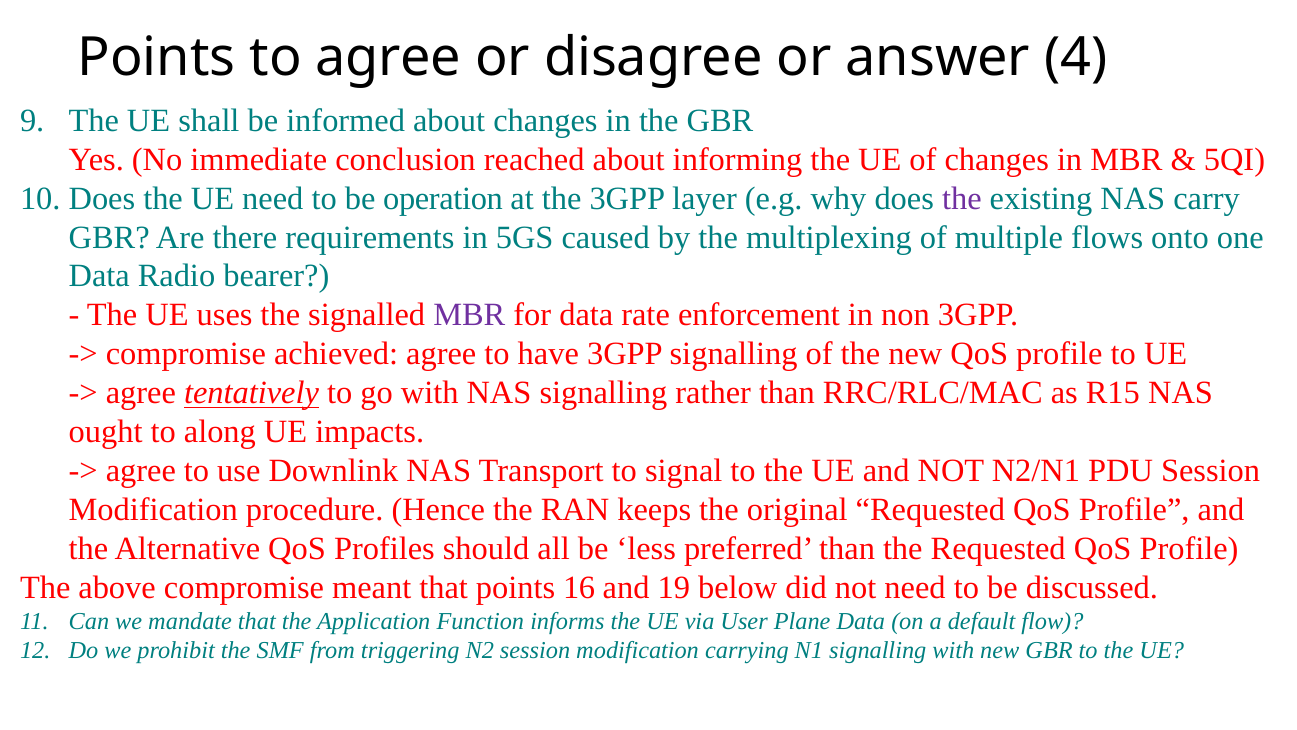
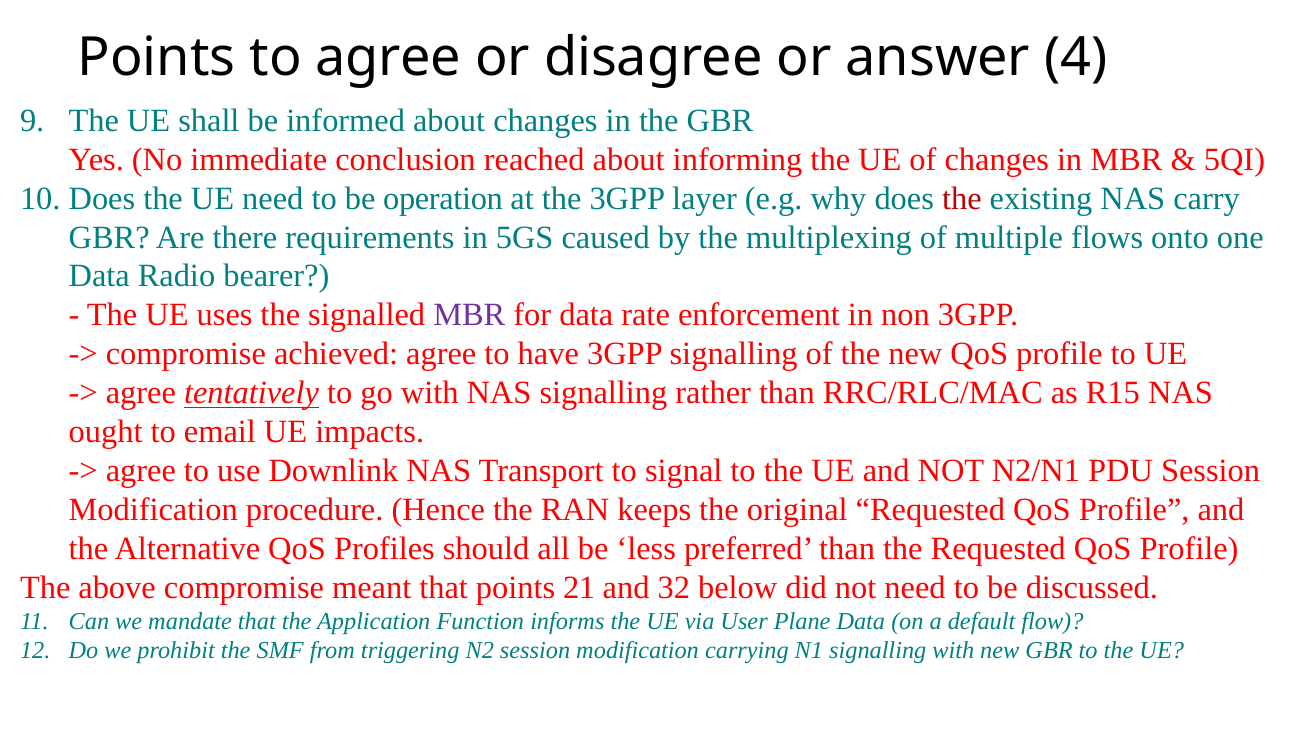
the colour: purple -> red (962, 198)
along: along -> email (220, 432)
16: 16 -> 21 (579, 587)
19: 19 -> 32 (674, 587)
